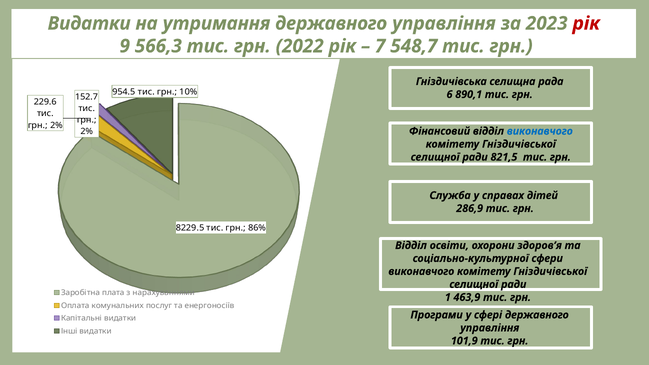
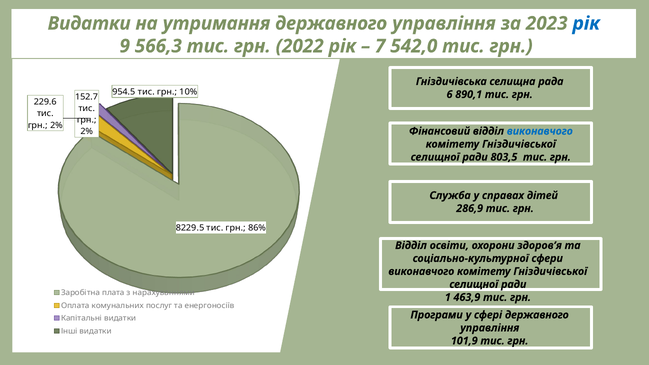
рік colour: red -> blue (586, 23)
548,7: 548,7 -> 542,0 (414, 46)
821,5: 821,5 -> 803,5 (504, 157)
